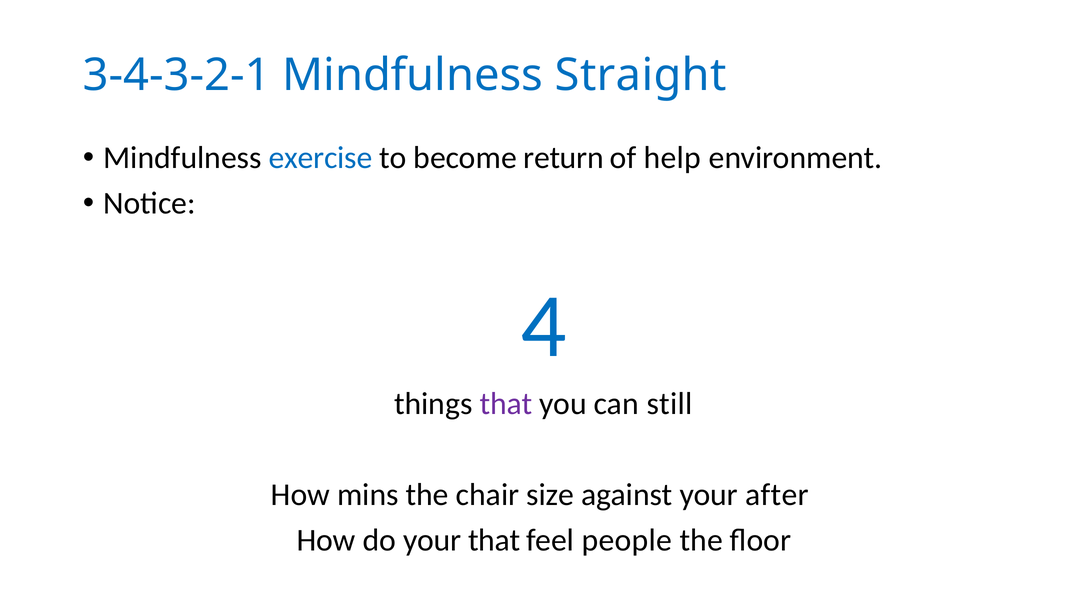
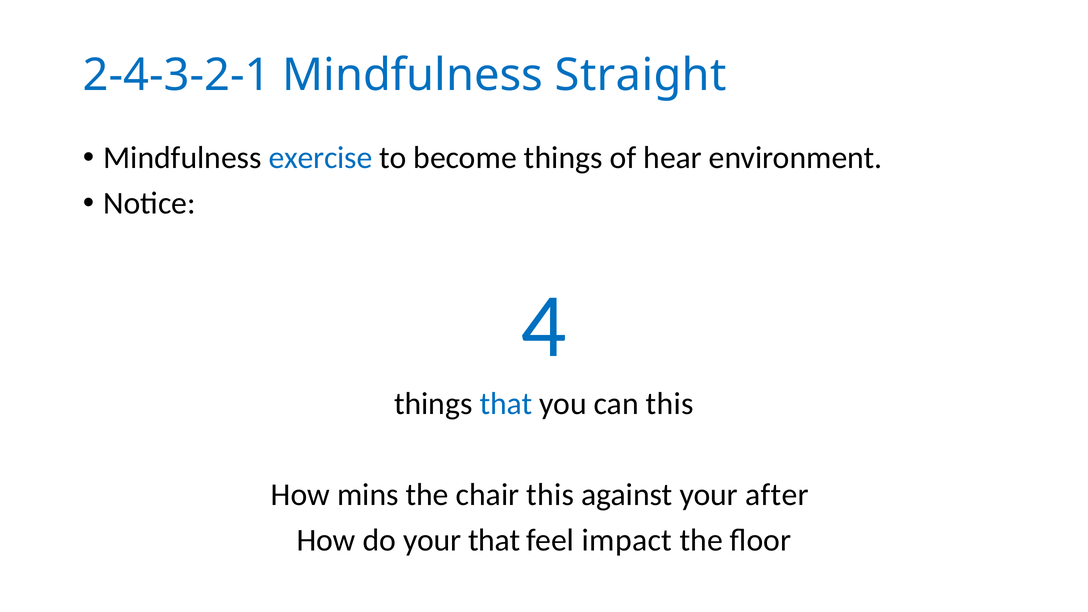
3-4-3-2-1: 3-4-3-2-1 -> 2-4-3-2-1 (177, 76)
become return: return -> things (563, 158)
help: help -> hear (673, 158)
that colour: purple -> blue (506, 404)
can still: still -> this (670, 404)
chair size: size -> this (550, 495)
people: people -> impact (627, 541)
